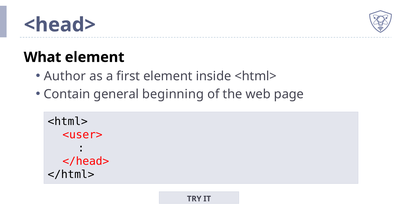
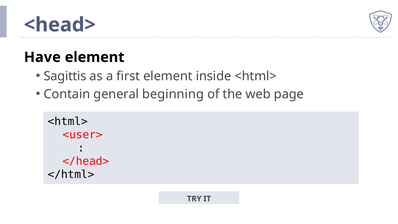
What: What -> Have (42, 57)
Author: Author -> Sagittis (65, 76)
